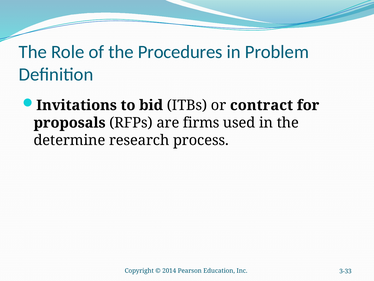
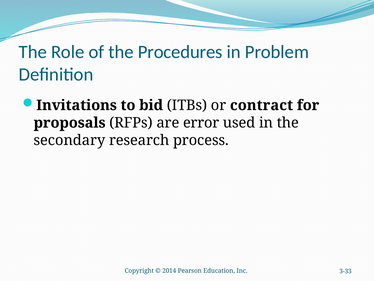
firms: firms -> error (201, 123)
determine: determine -> secondary (69, 140)
